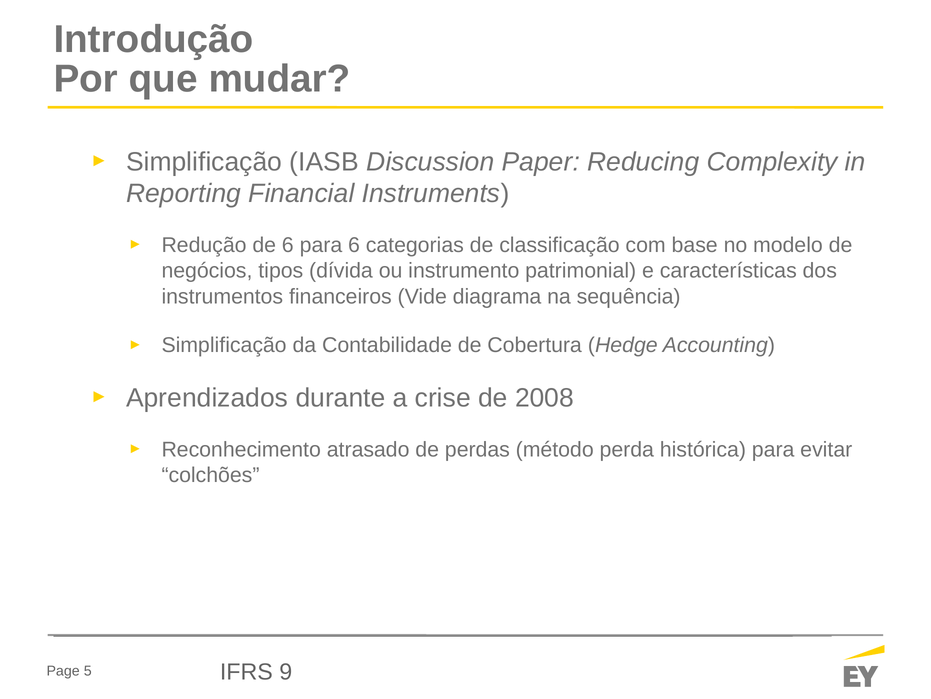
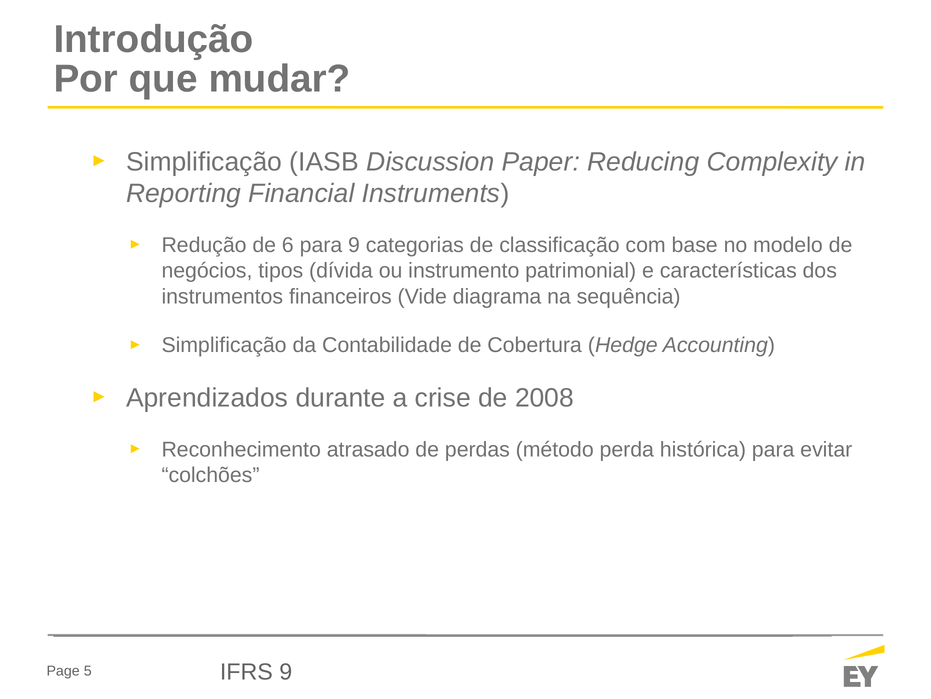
para 6: 6 -> 9 (354, 245)
